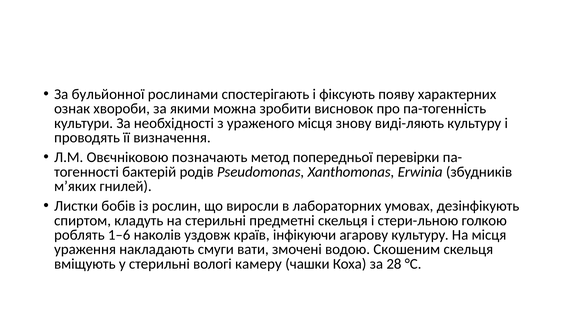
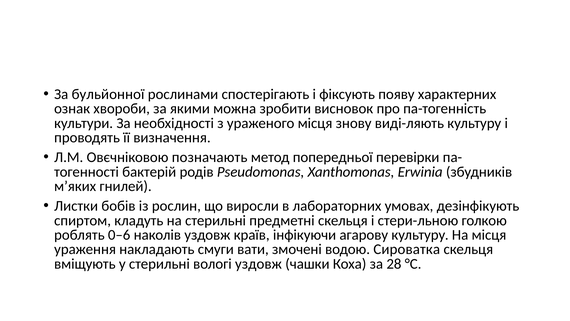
1–6: 1–6 -> 0–6 (119, 235)
Скошеним: Скошеним -> Сироватка (407, 249)
вологі камеру: камеру -> уздовж (258, 263)
